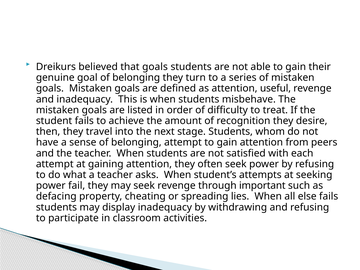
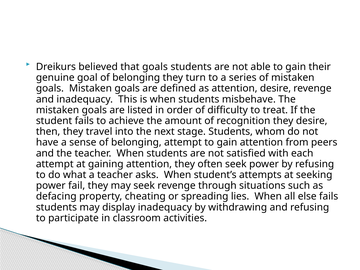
attention useful: useful -> desire (275, 88)
important: important -> situations (262, 186)
